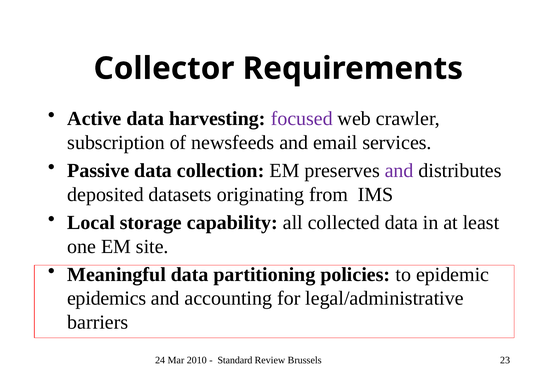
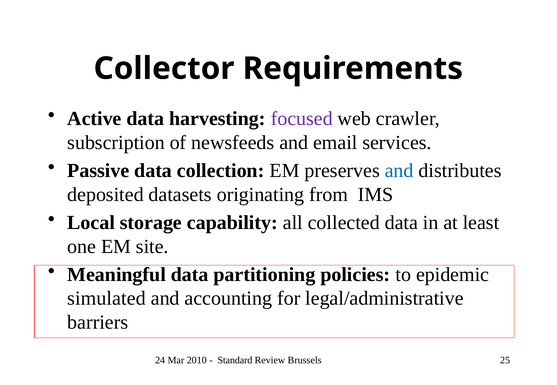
and colour: purple -> blue (399, 171)
epidemics: epidemics -> simulated (107, 299)
23: 23 -> 25 (505, 361)
